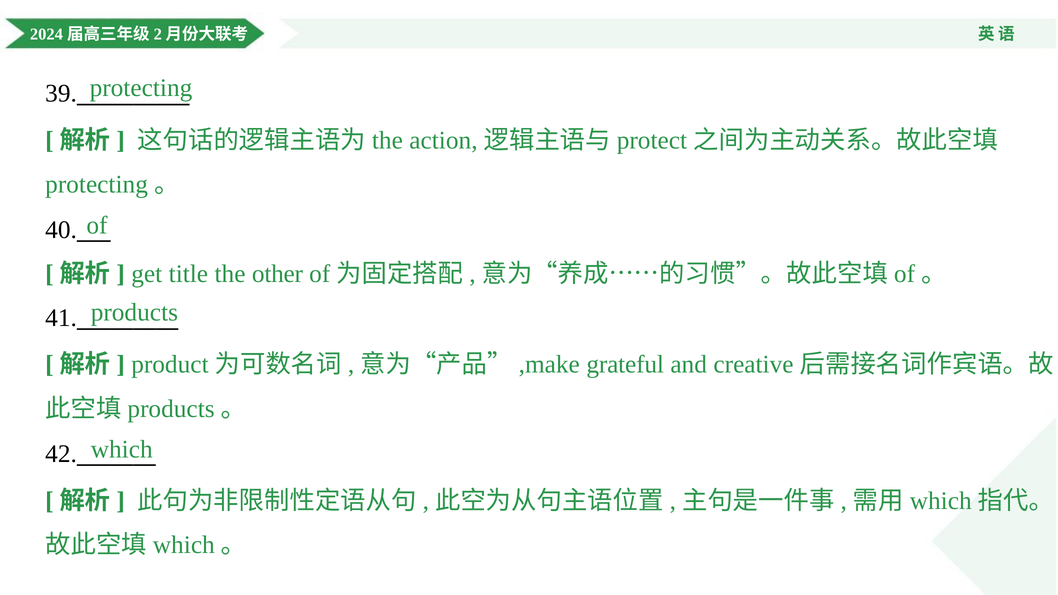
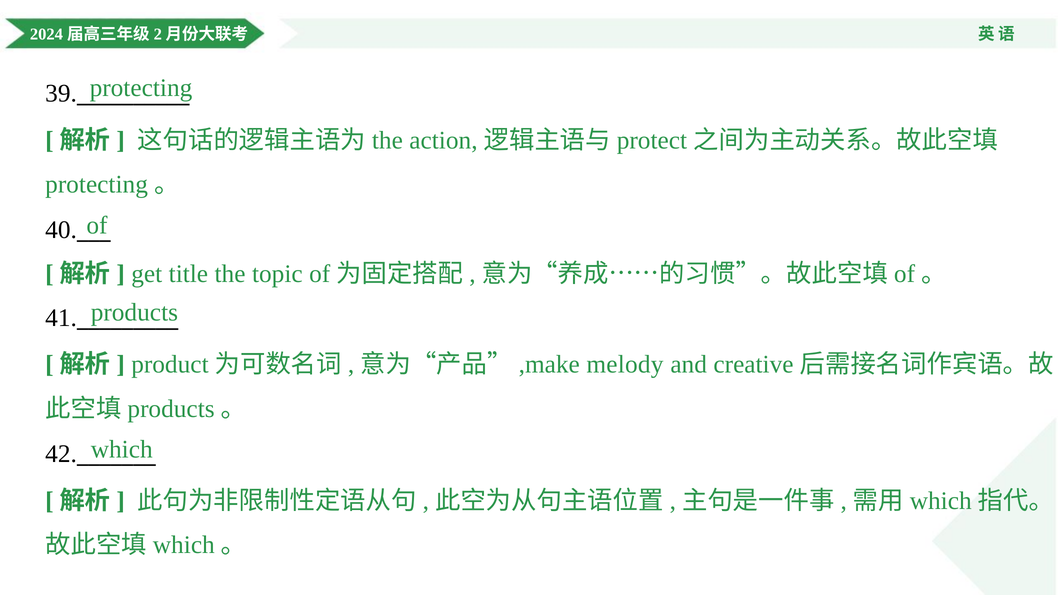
other: other -> topic (277, 274)
grateful: grateful -> melody (625, 365)
